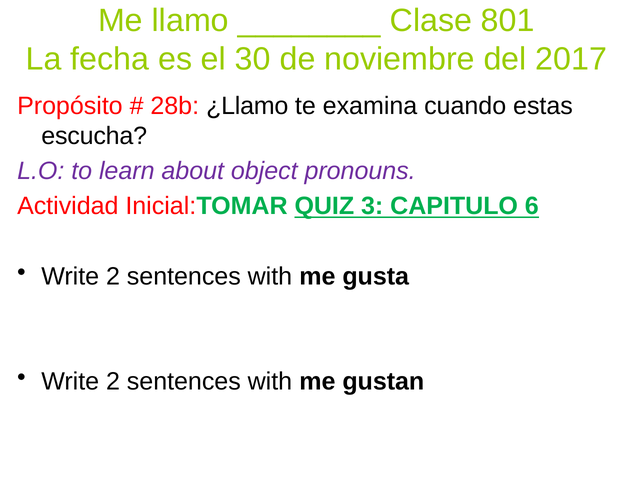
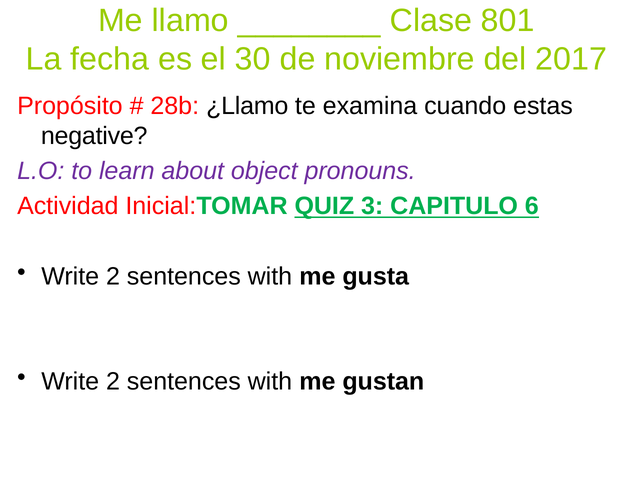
escucha: escucha -> negative (94, 136)
